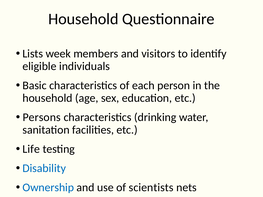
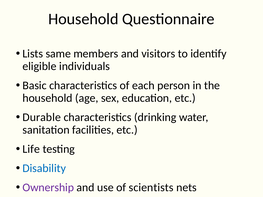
week: week -> same (58, 54)
Persons: Persons -> Durable (42, 117)
Ownership colour: blue -> purple (48, 188)
